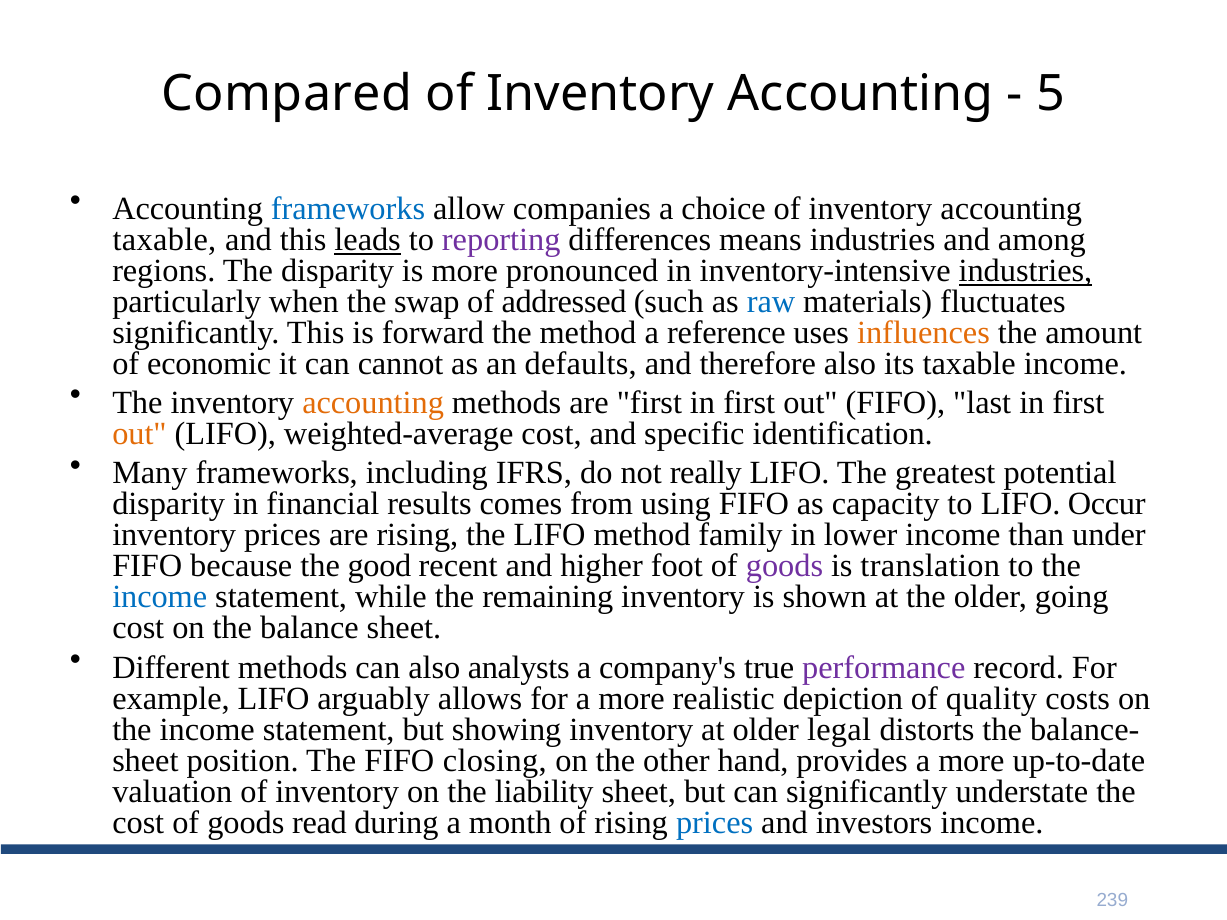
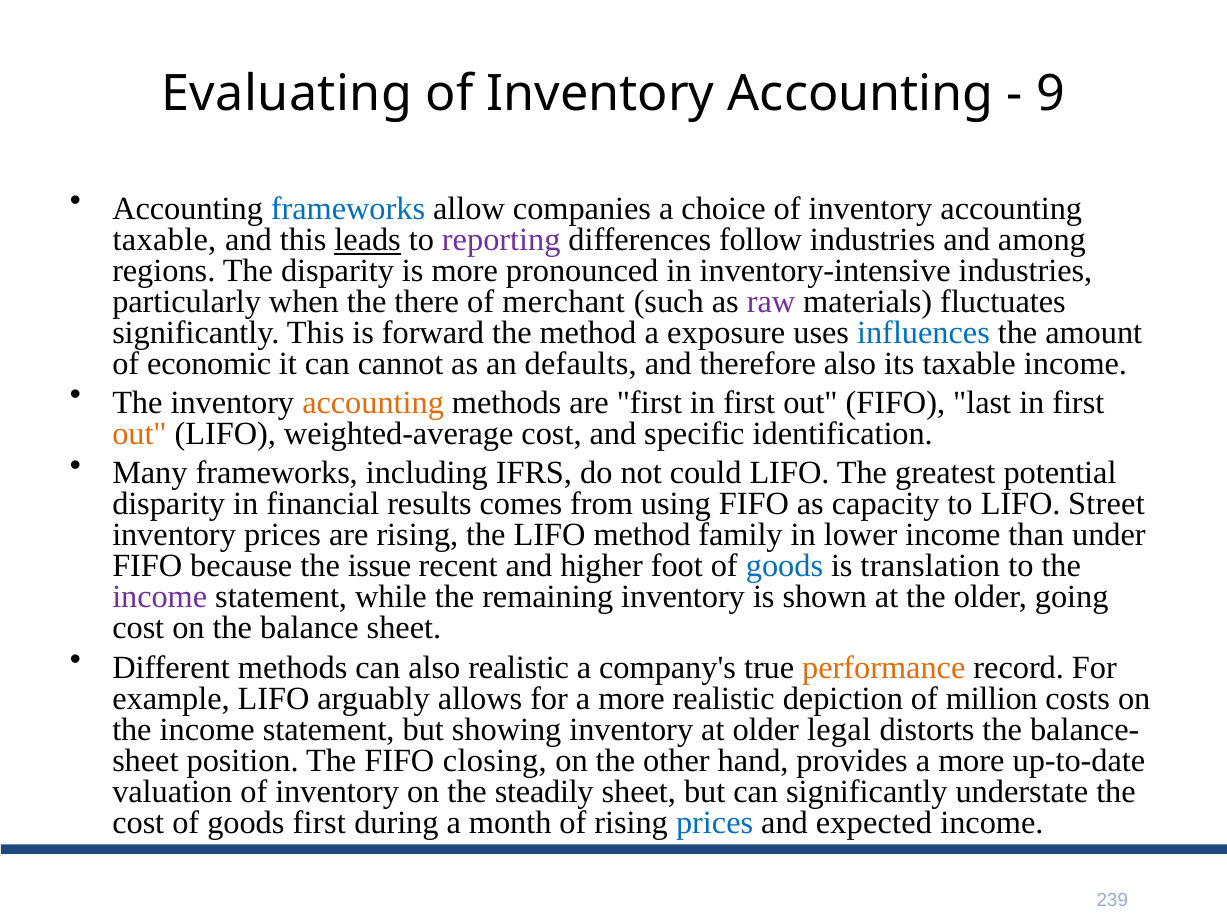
Compared: Compared -> Evaluating (287, 94)
5: 5 -> 9 (1051, 94)
means: means -> follow (761, 240)
industries underline: present -> none (1025, 271)
swap: swap -> there (427, 302)
addressed: addressed -> merchant (564, 302)
raw colour: blue -> purple (771, 302)
reference: reference -> exposure (726, 333)
influences colour: orange -> blue (923, 333)
really: really -> could (706, 473)
Occur: Occur -> Street (1106, 504)
good: good -> issue (379, 566)
goods colour: purple -> blue (784, 566)
income colour: blue -> purple (160, 597)
also analysts: analysts -> realistic (519, 668)
performance colour: purple -> orange (884, 668)
quality: quality -> million (992, 699)
liability: liability -> steadily (544, 792)
goods read: read -> first (319, 823)
investors: investors -> expected (874, 823)
